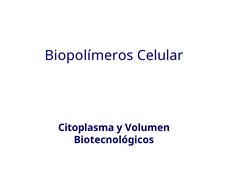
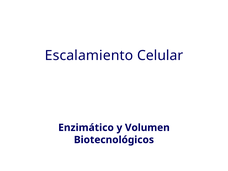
Biopolímeros: Biopolímeros -> Escalamiento (89, 56)
Citoplasma: Citoplasma -> Enzimático (86, 128)
